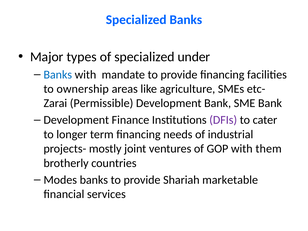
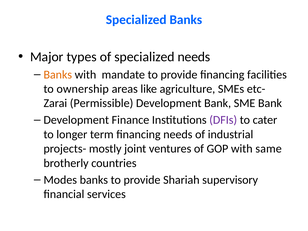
specialized under: under -> needs (194, 57)
Banks colour: blue -> orange (58, 75)
them: them -> same (269, 149)
marketable: marketable -> supervisory (230, 180)
